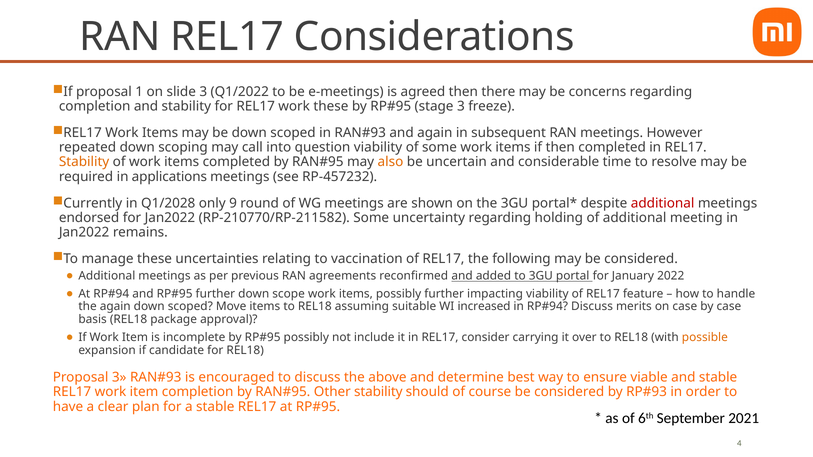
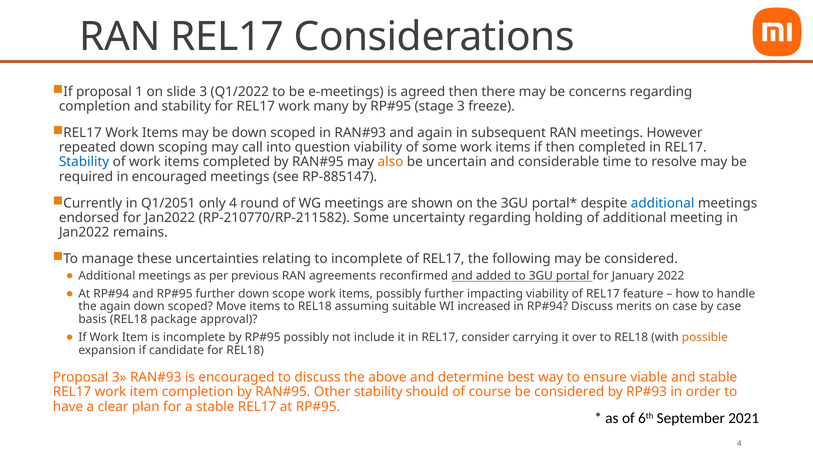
work these: these -> many (331, 106)
Stability colour: orange -> blue (84, 162)
in applications: applications -> encouraged (169, 177)
RP-457232: RP-457232 -> RP-885147 (340, 177)
Q1/2028: Q1/2028 -> Q1/2051 (168, 203)
only 9: 9 -> 4 (233, 203)
additional colour: red -> blue (663, 203)
to vaccination: vaccination -> incomplete (367, 259)
